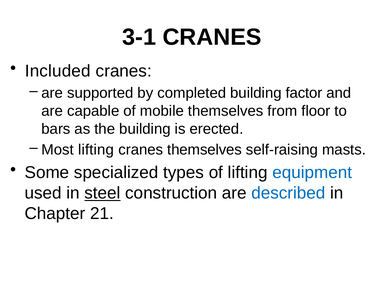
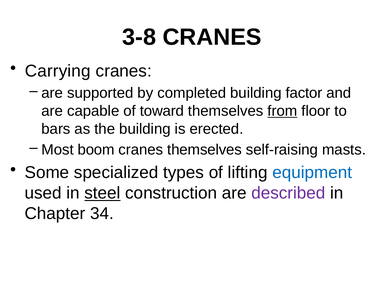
3-1: 3-1 -> 3-8 (139, 37)
Included: Included -> Carrying (58, 71)
mobile: mobile -> toward (162, 111)
from underline: none -> present (282, 111)
Most lifting: lifting -> boom (96, 150)
described colour: blue -> purple (288, 193)
21: 21 -> 34 (102, 214)
